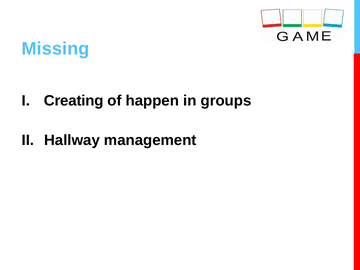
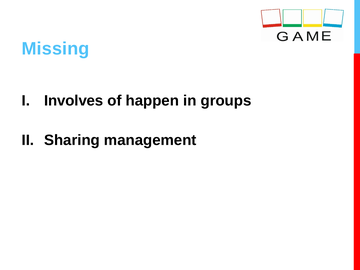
Creating: Creating -> Involves (74, 101)
Hallway: Hallway -> Sharing (72, 140)
